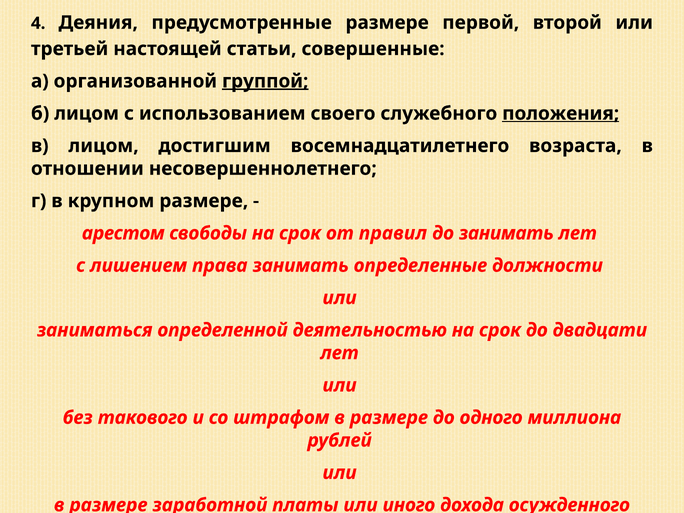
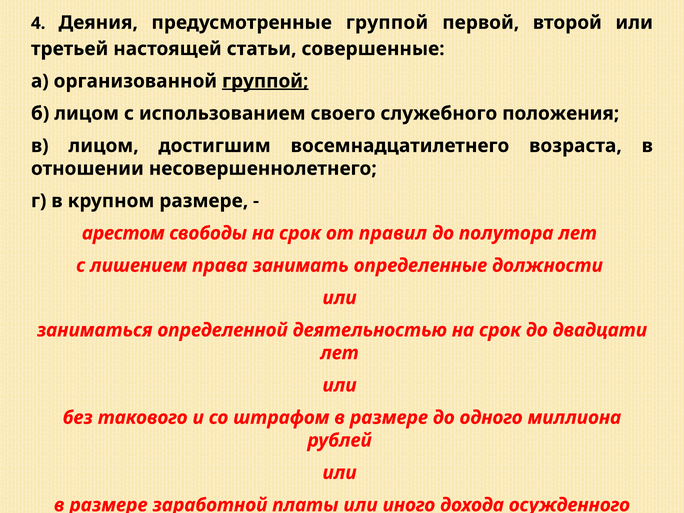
предусмотренные размере: размере -> группой (387, 23)
положения underline: present -> none (561, 113)
до занимать: занимать -> полутора (506, 233)
